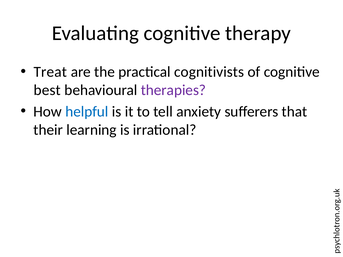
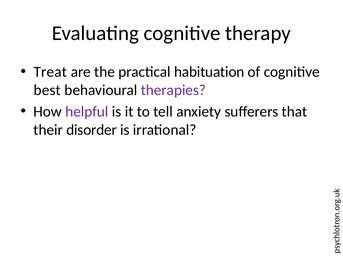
cognitivists: cognitivists -> habituation (209, 72)
helpful colour: blue -> purple (87, 112)
learning: learning -> disorder (92, 130)
